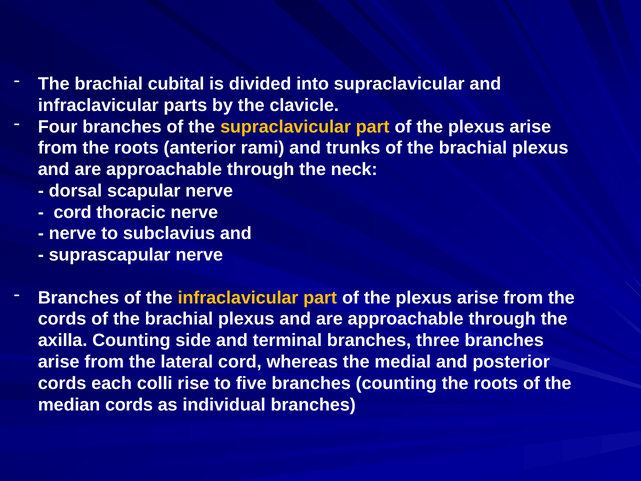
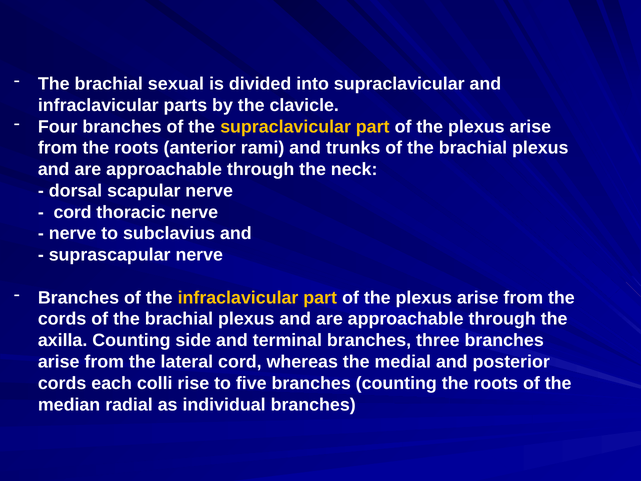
cubital: cubital -> sexual (176, 84)
median cords: cords -> radial (129, 404)
